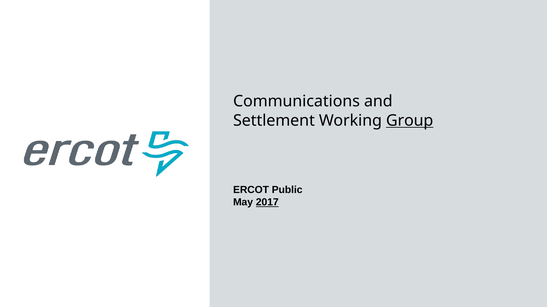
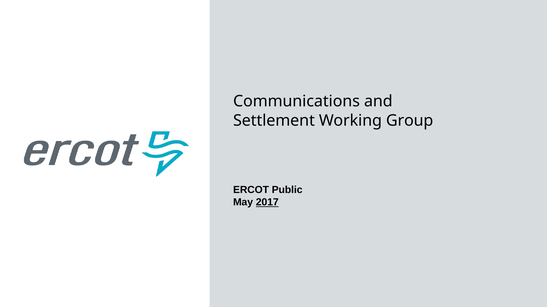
Group underline: present -> none (410, 121)
